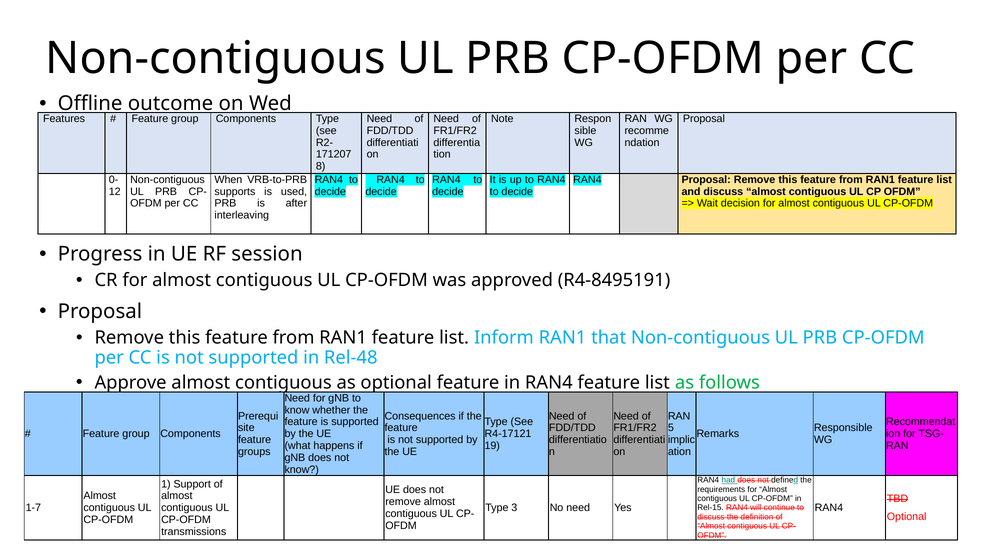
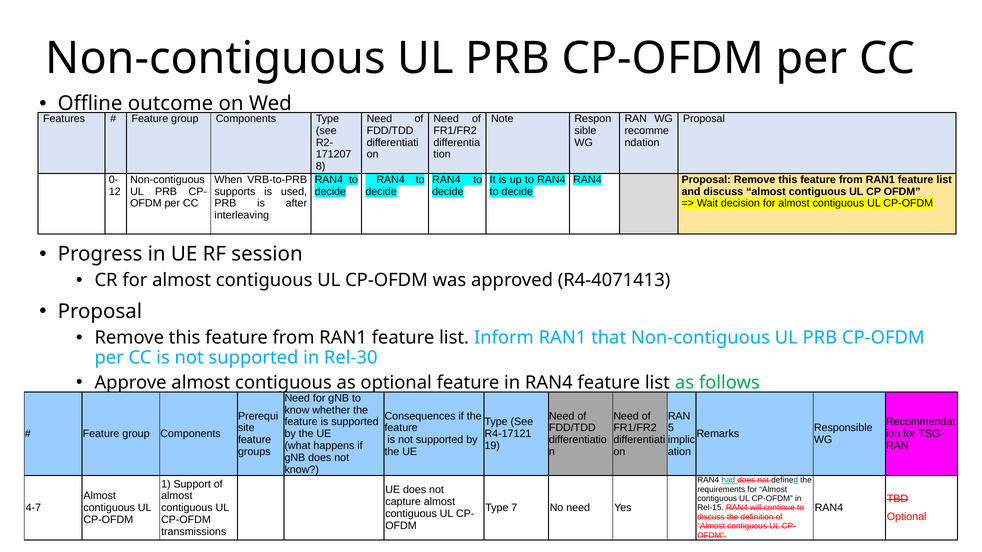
R4-8495191: R4-8495191 -> R4-4071413 (614, 281)
Rel-48: Rel-48 -> Rel-30 (351, 358)
remove: remove -> capture (403, 502)
1-7: 1-7 -> 4-7 (33, 508)
3: 3 -> 7 (514, 508)
